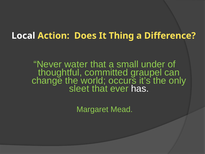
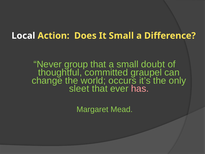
It Thing: Thing -> Small (121, 36)
water: water -> group (76, 64)
under: under -> doubt (153, 64)
has colour: white -> pink (140, 89)
